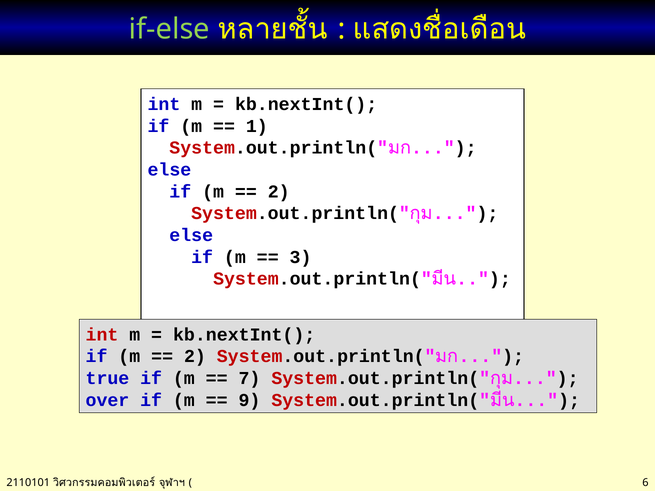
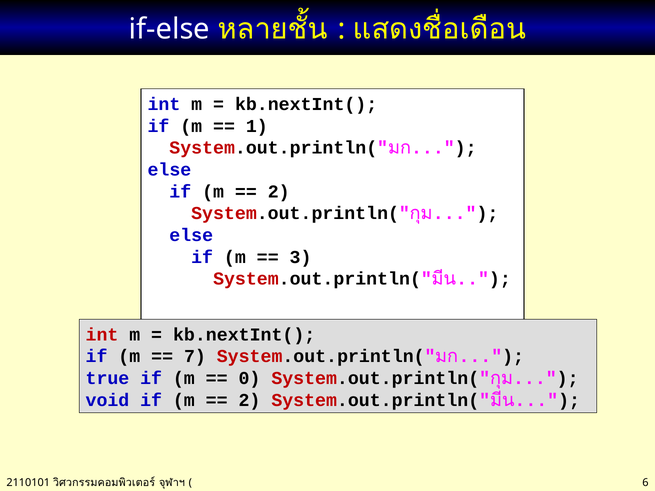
if-else colour: light green -> white (169, 29)
2: 2 -> 7 (195, 357)
7: 7 -> 0 (249, 378)
over: over -> void (107, 400)
9: 9 -> 2 (249, 400)
